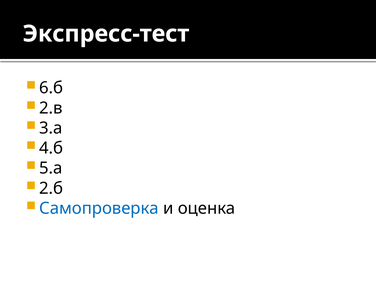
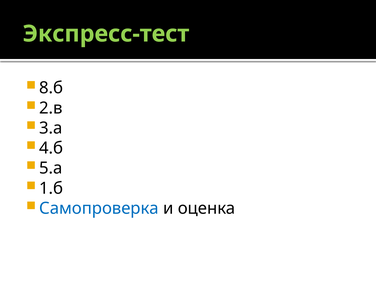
Экспресс-тест colour: white -> light green (106, 34)
6.б: 6.б -> 8.б (51, 88)
2.б: 2.б -> 1.б (51, 188)
